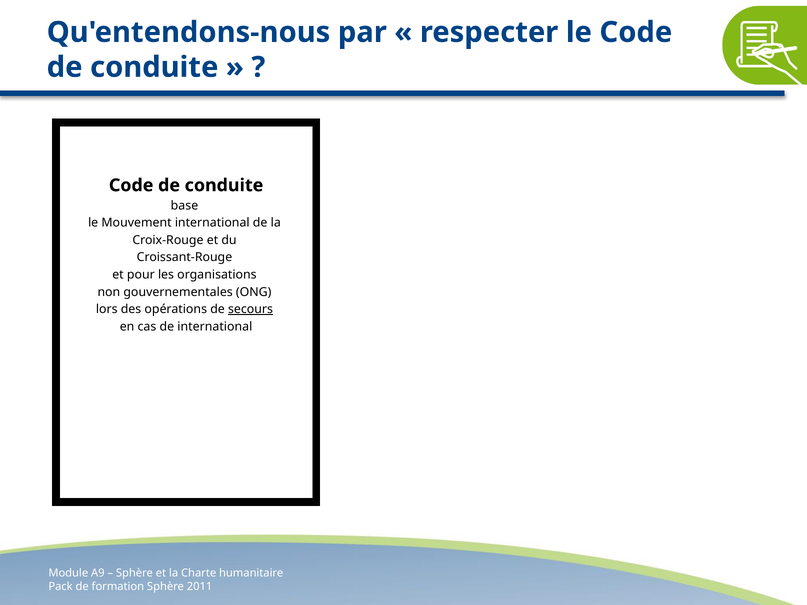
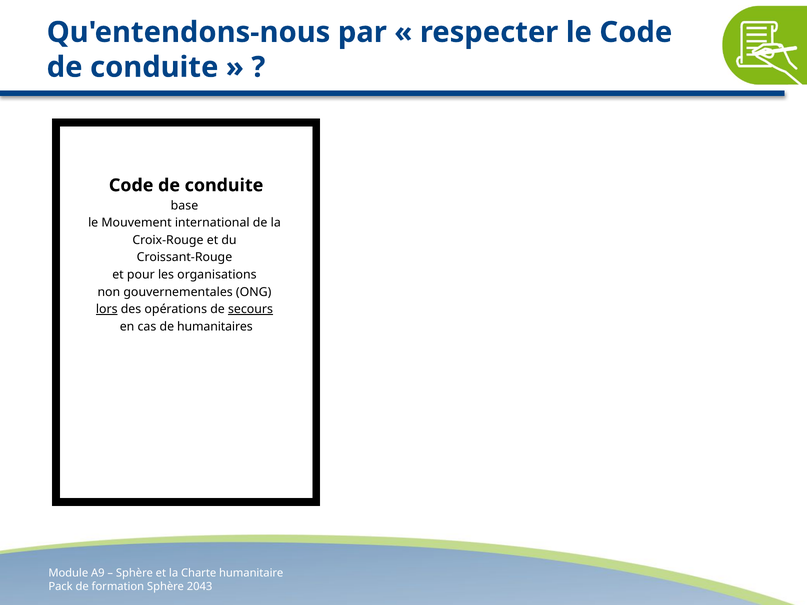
lors underline: none -> present (107, 309)
de international: international -> humanitaires (215, 327)
2011: 2011 -> 2043 (200, 587)
